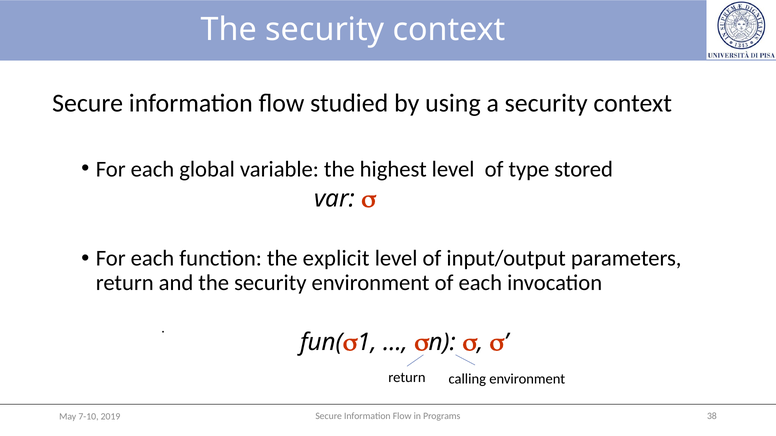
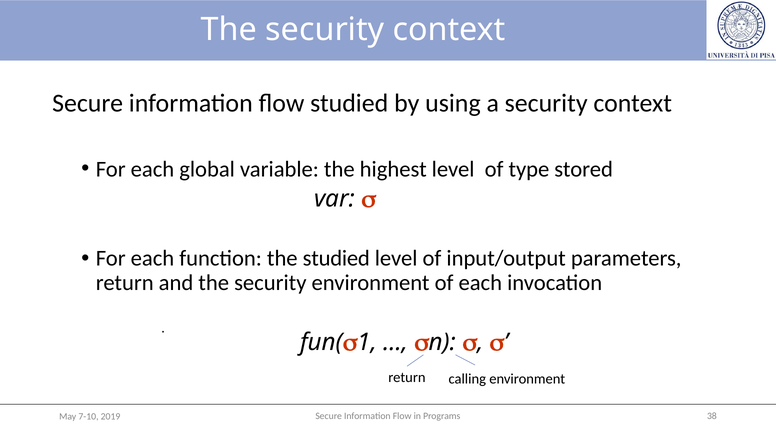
the explicit: explicit -> studied (336, 259)
